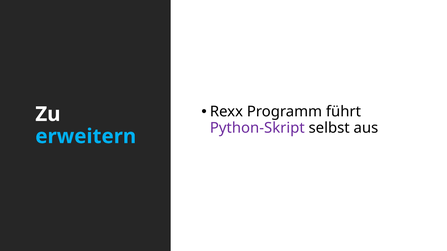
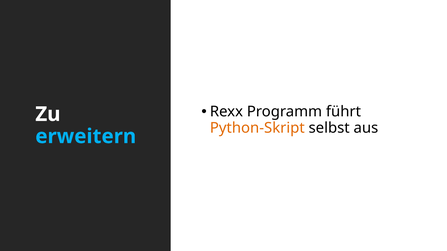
Python-Skript colour: purple -> orange (257, 128)
